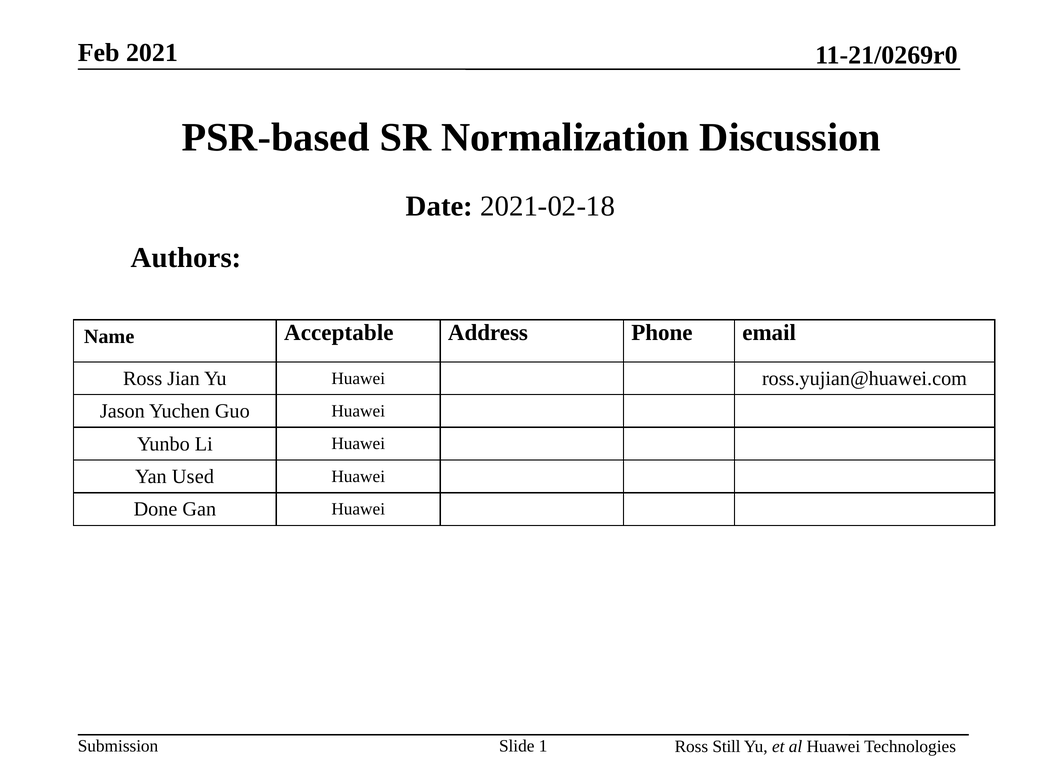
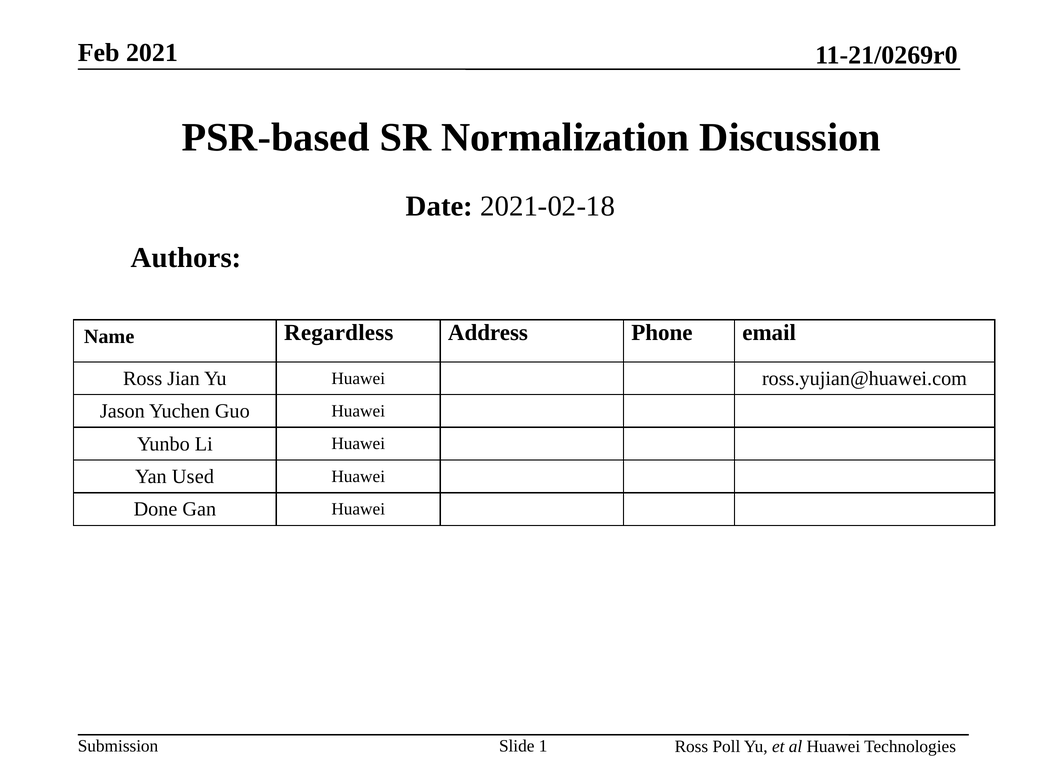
Acceptable: Acceptable -> Regardless (339, 333)
Still: Still -> Poll (726, 747)
